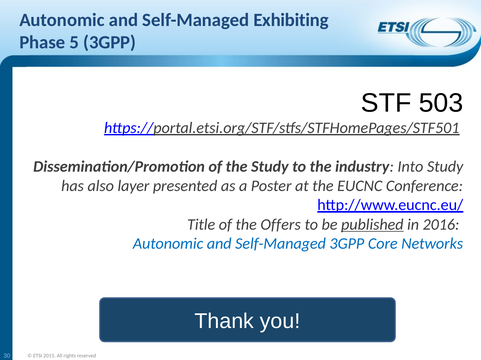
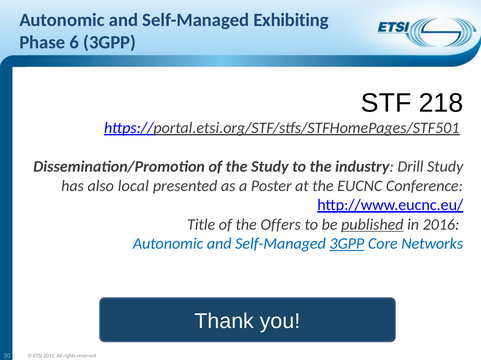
5: 5 -> 6 (74, 43)
503: 503 -> 218 (441, 103)
Into: Into -> Drill (410, 167)
layer: layer -> local (133, 186)
3GPP underline: none -> present (347, 244)
